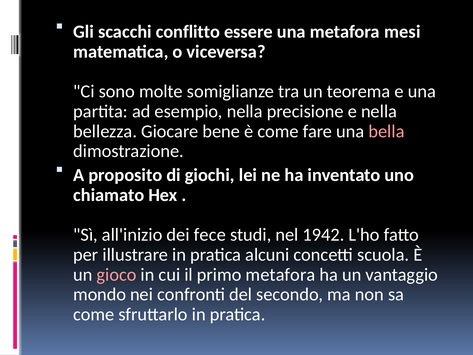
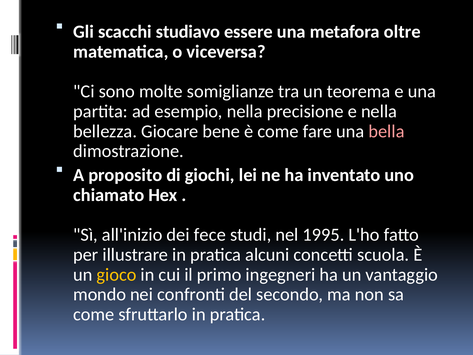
conflitto: conflitto -> studiavo (188, 32)
mesi: mesi -> oltre (402, 32)
1942: 1942 -> 1995 (323, 235)
gioco colour: pink -> yellow (117, 274)
primo metafora: metafora -> ingegneri (281, 274)
